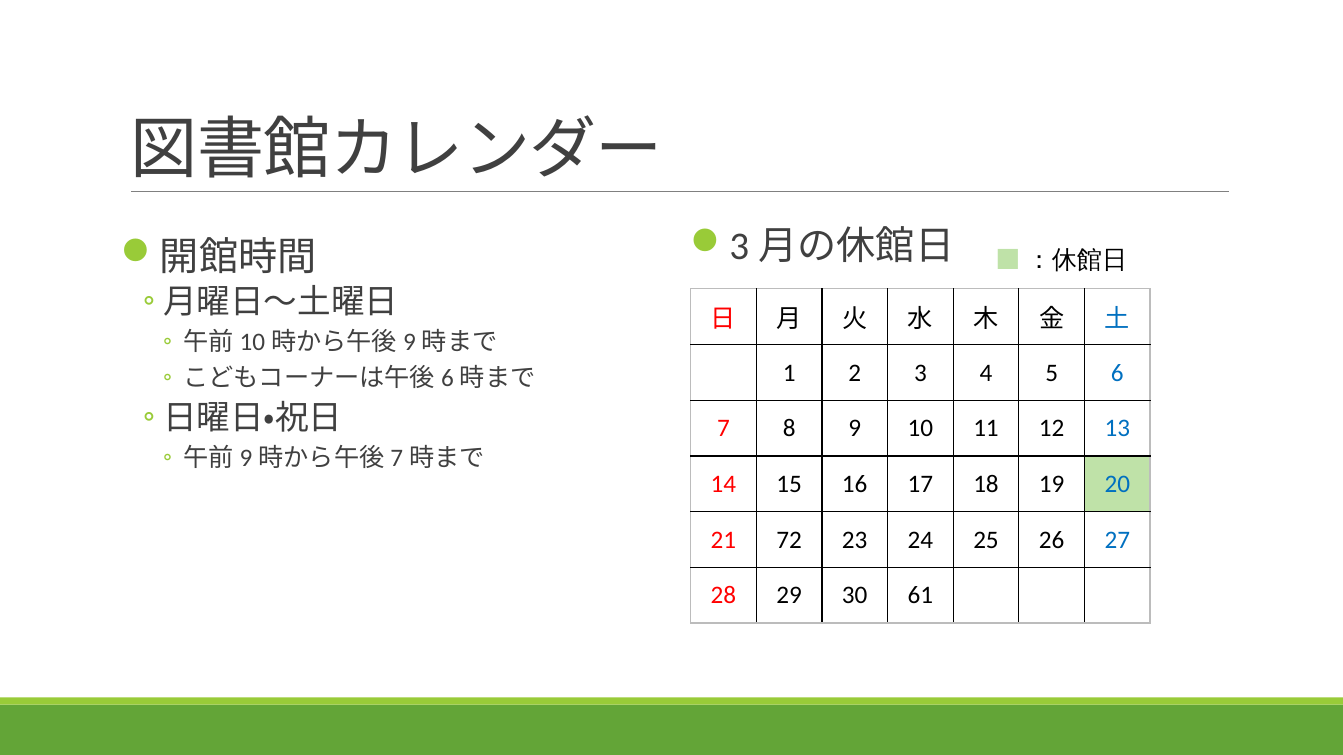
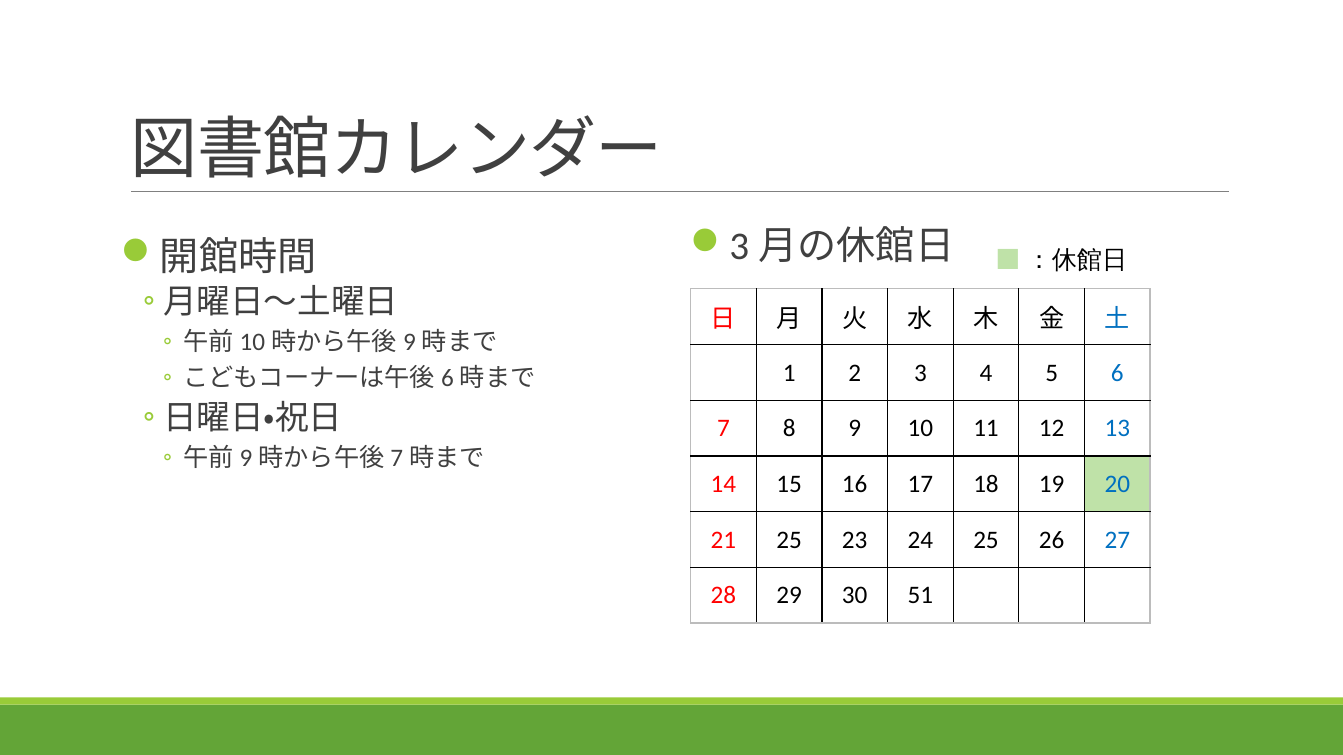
21 72: 72 -> 25 (789, 540)
61: 61 -> 51 (920, 596)
